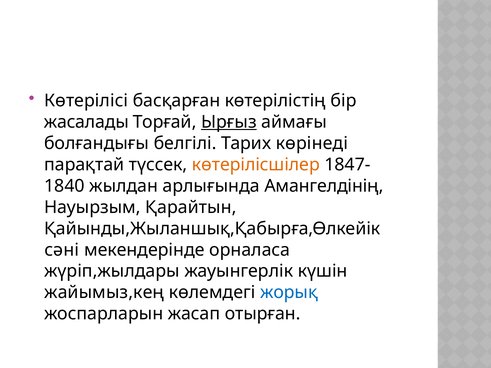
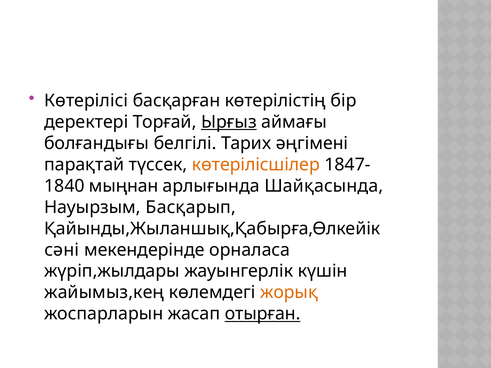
жасалады: жасалады -> деректері (86, 122)
көрінеді: көрінеді -> әңгімені (312, 143)
жылдан: жылдан -> мыңнан (124, 186)
Амангелдінің: Амангелдінің -> Шайқасында (324, 186)
Қарайтын: Қарайтын -> Басқарып (191, 207)
жорық colour: blue -> orange (289, 293)
отырған underline: none -> present (263, 314)
